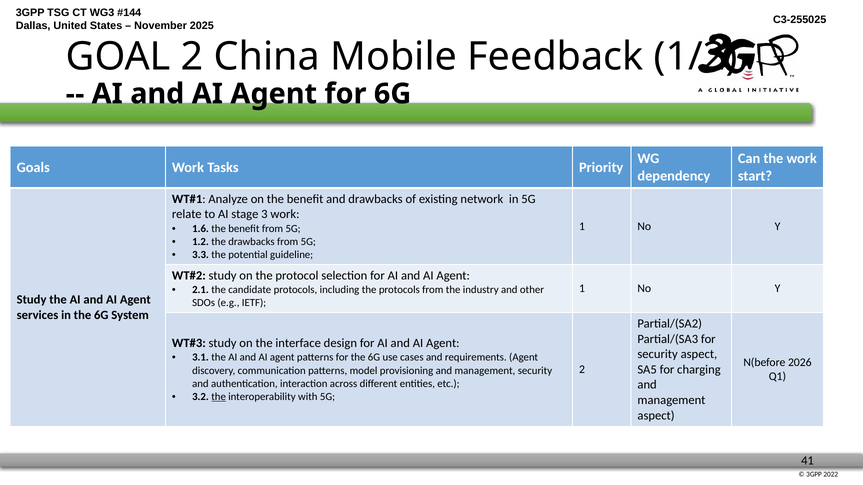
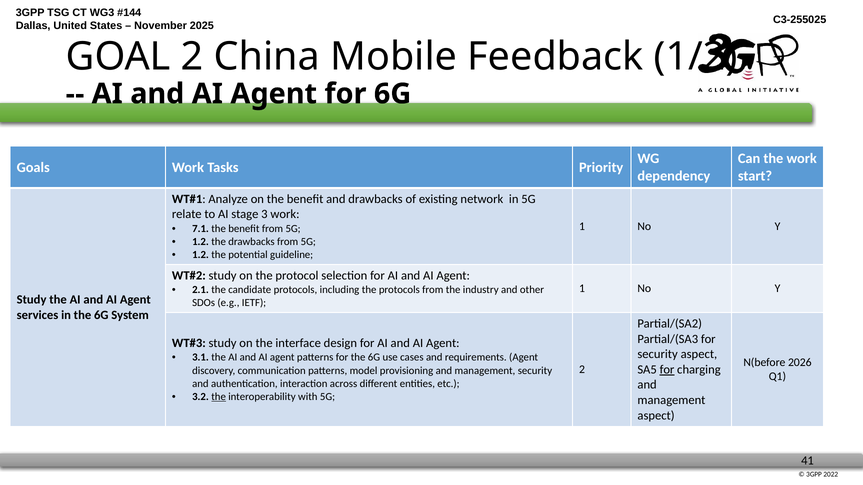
1.6: 1.6 -> 7.1 (201, 229)
3.3: 3.3 -> 1.2 (201, 255)
for underline: none -> present (667, 370)
